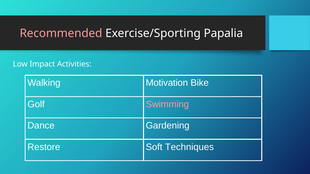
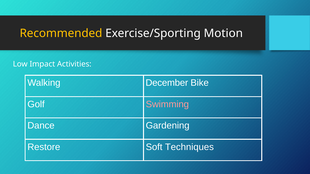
Recommended colour: pink -> yellow (61, 33)
Papalia: Papalia -> Motion (223, 33)
Motivation: Motivation -> December (167, 83)
